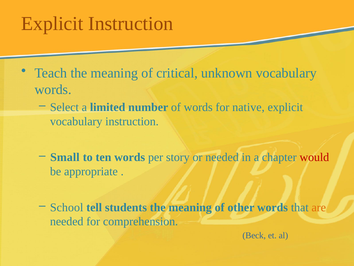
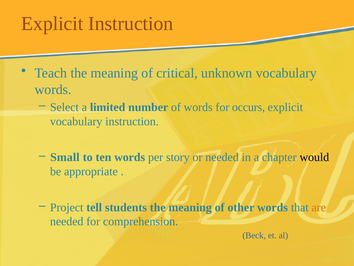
native: native -> occurs (249, 107)
would colour: red -> black (314, 157)
School: School -> Project (67, 207)
